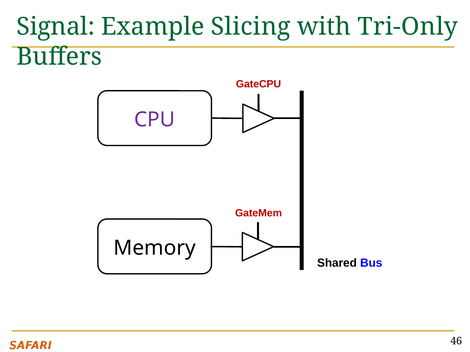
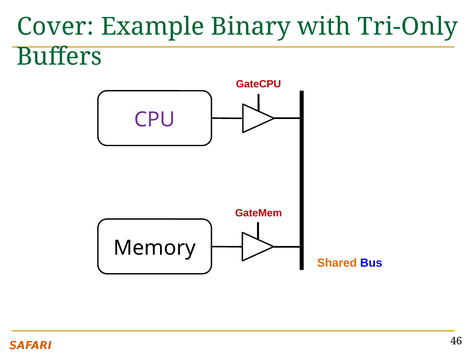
Signal: Signal -> Cover (55, 27)
Slicing: Slicing -> Binary (251, 27)
Shared colour: black -> orange (337, 263)
